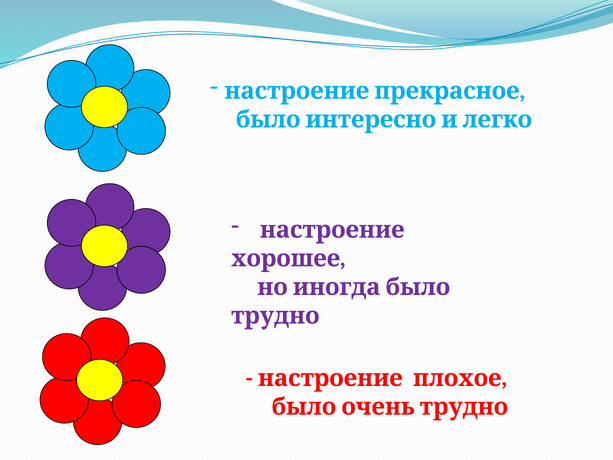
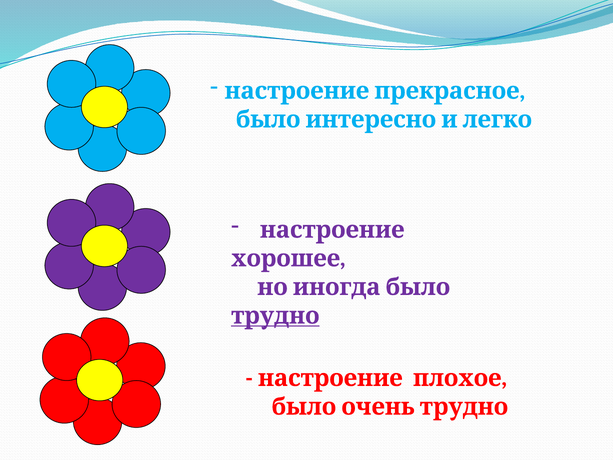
трудно underline: none -> present (275, 316)
